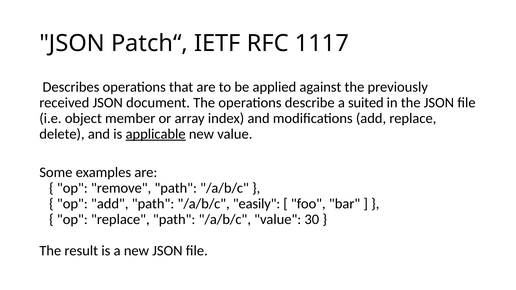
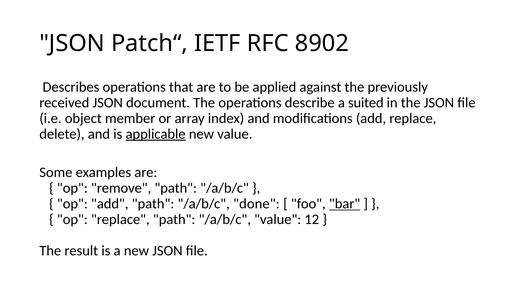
1117: 1117 -> 8902 (322, 43)
easily: easily -> done (256, 204)
bar underline: none -> present (345, 204)
30: 30 -> 12 (312, 220)
